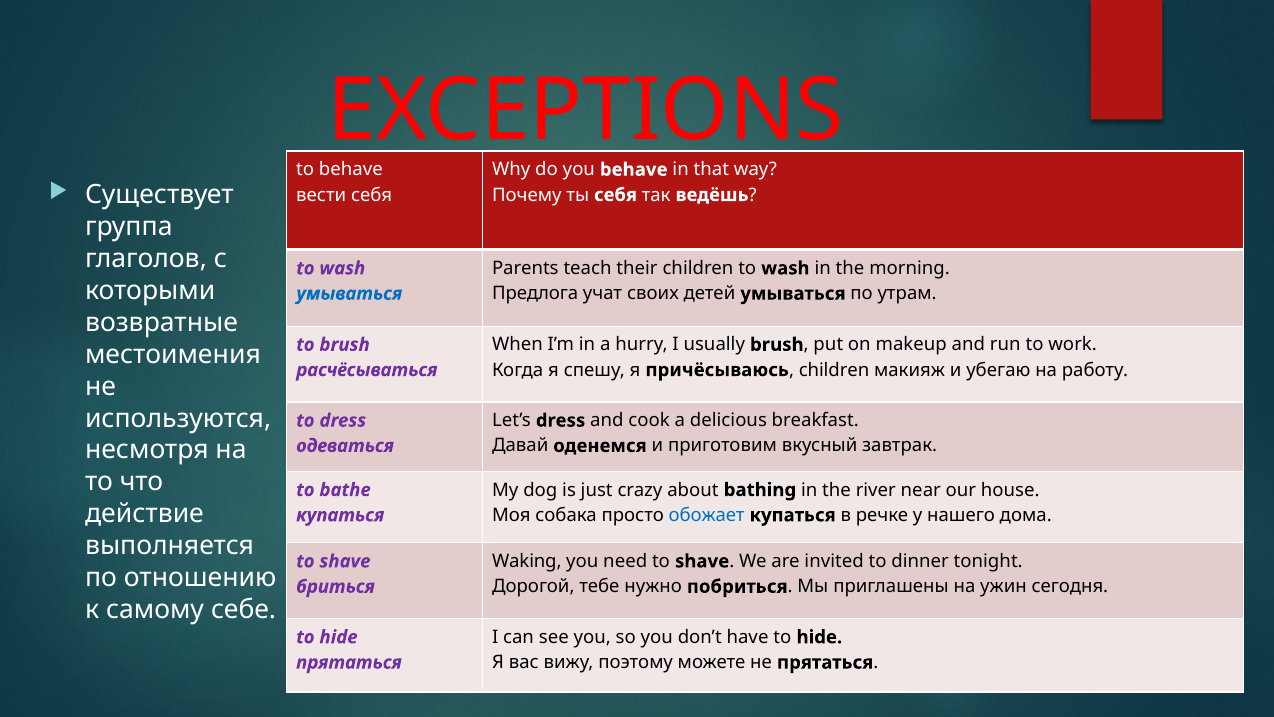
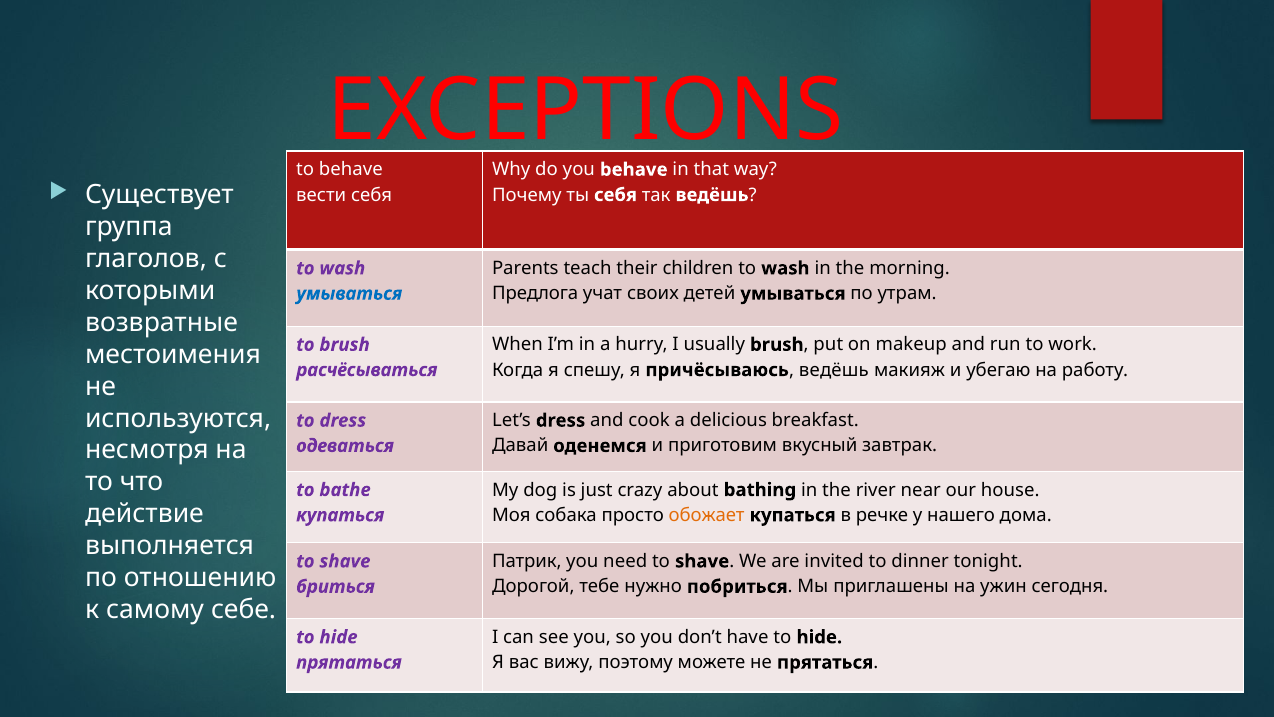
причёсываюсь children: children -> ведёшь (834, 370)
обожает colour: blue -> orange (707, 515)
Waking: Waking -> Патрик (527, 561)
